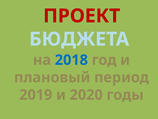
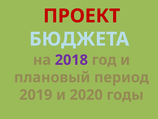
2018 colour: blue -> purple (71, 60)
